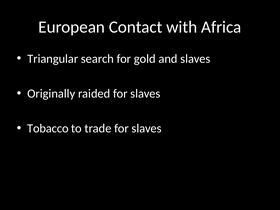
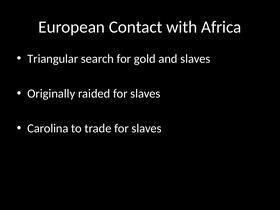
Tobacco: Tobacco -> Carolina (48, 128)
